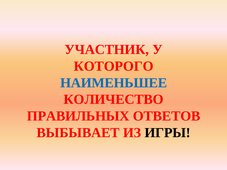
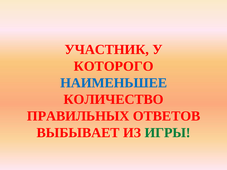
ИГРЫ colour: black -> green (168, 133)
